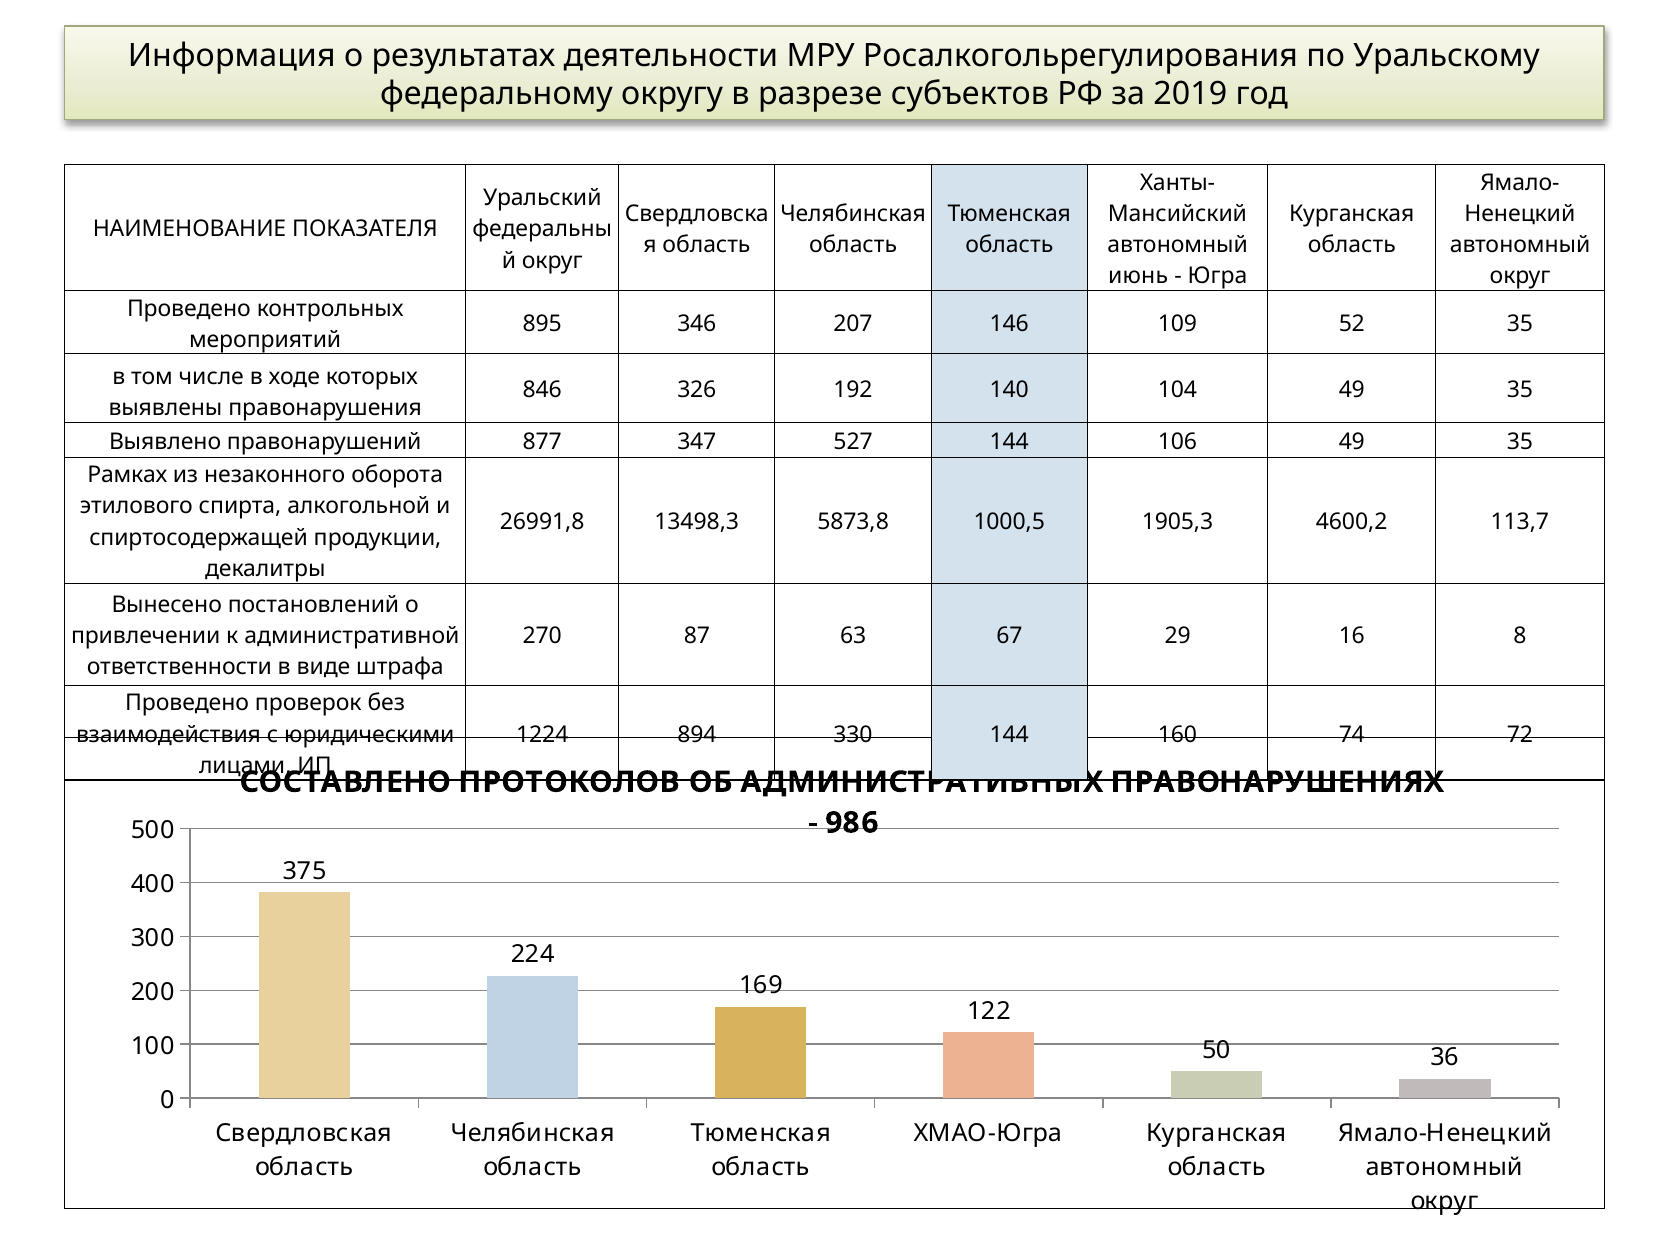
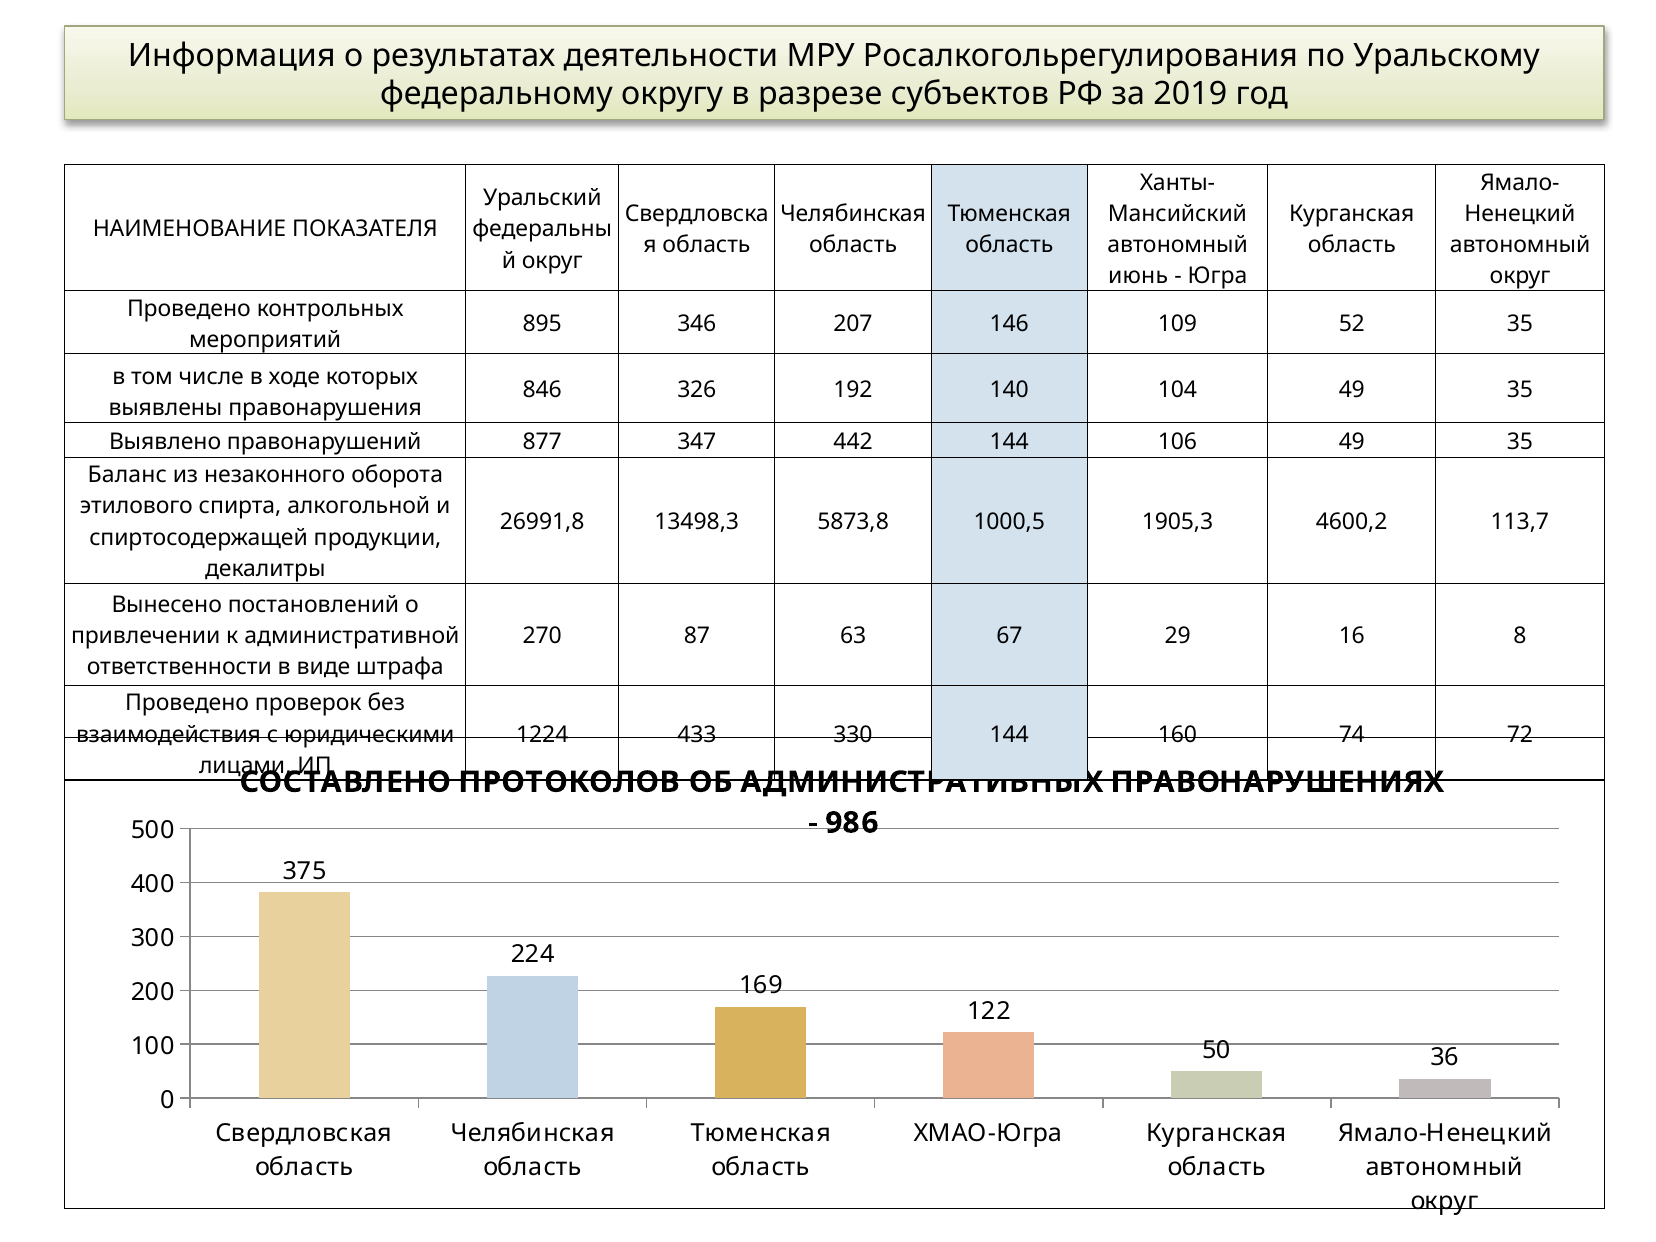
527: 527 -> 442 (853, 442)
Рамках: Рамках -> Баланс (127, 475)
894: 894 -> 433 (697, 734)
